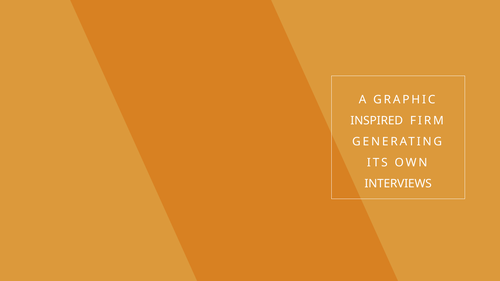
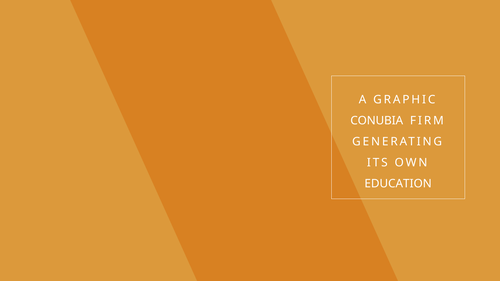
INSPIRED: INSPIRED -> CONUBIA (377, 121)
INTERVIEWS: INTERVIEWS -> EDUCATION (398, 184)
